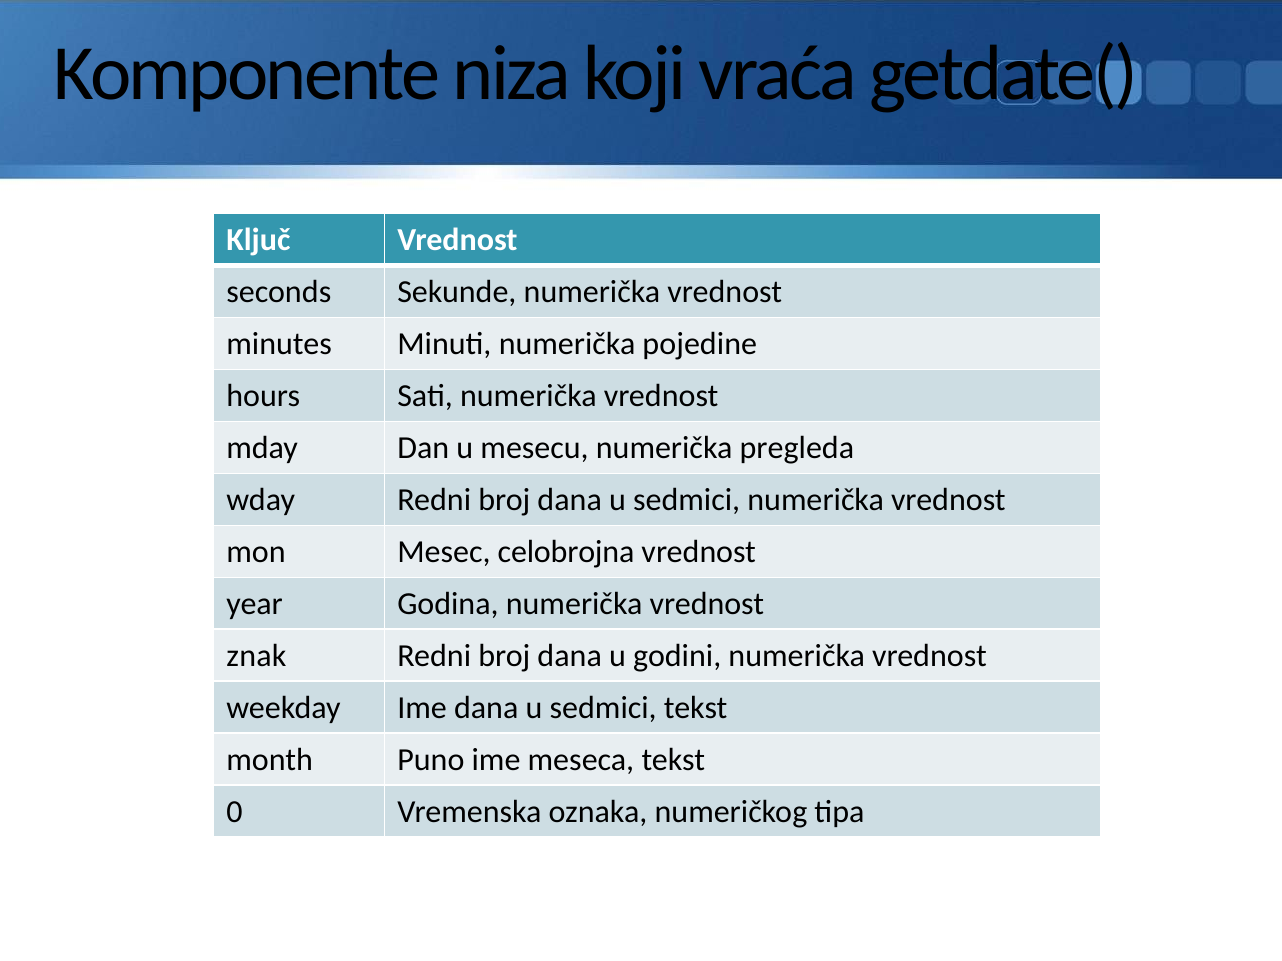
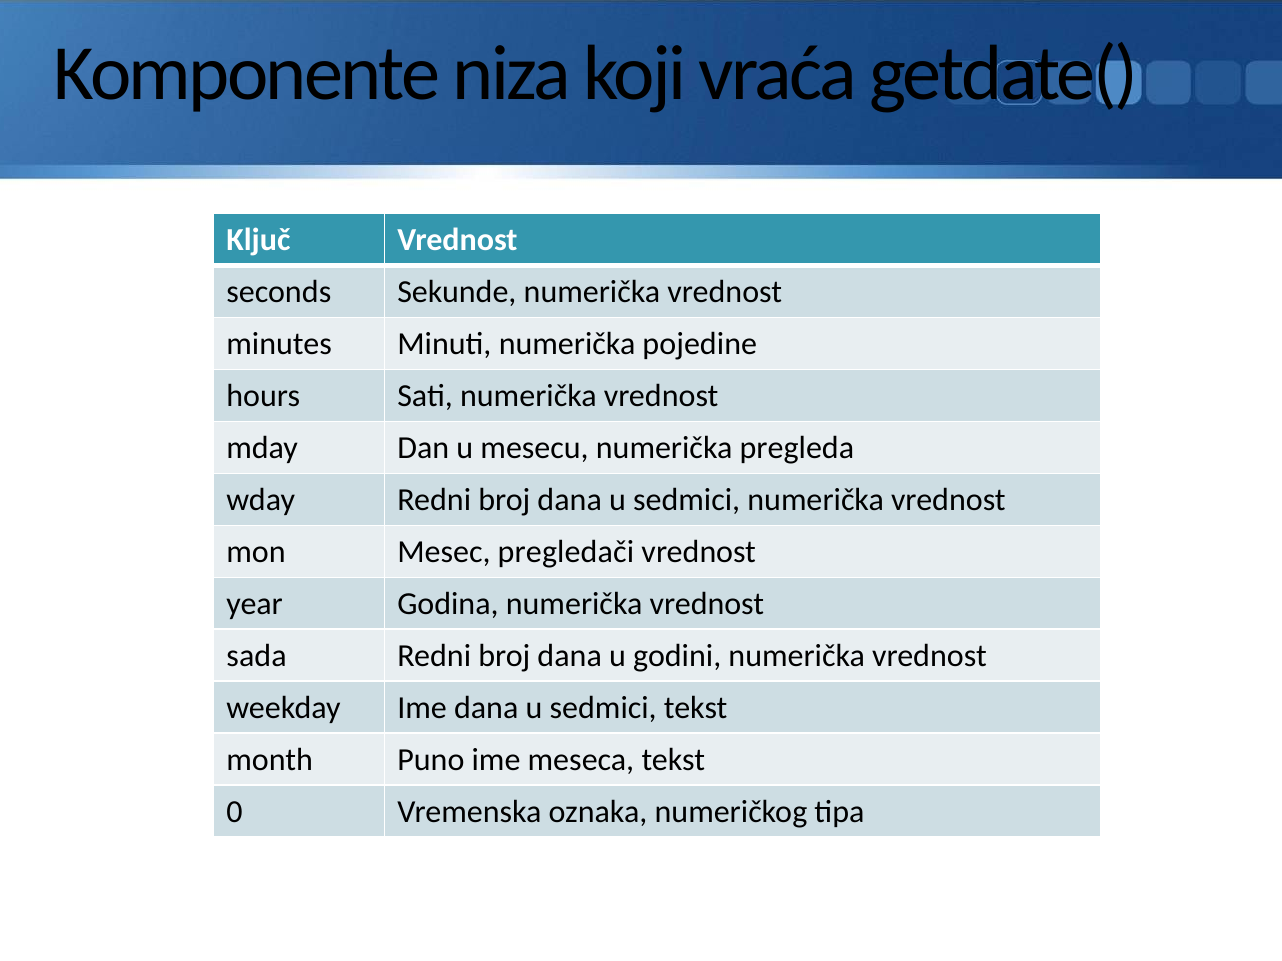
celobrojna: celobrojna -> pregledači (566, 552)
znak: znak -> sada (257, 656)
